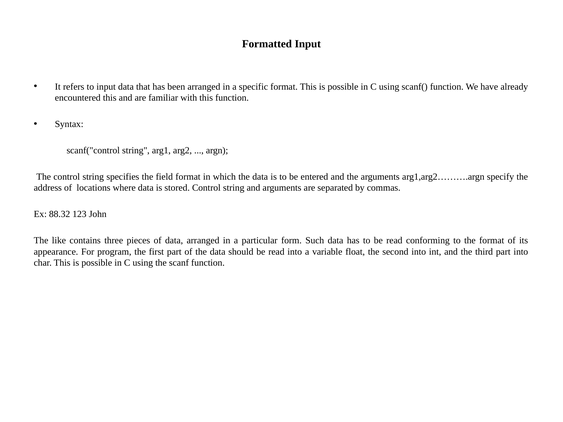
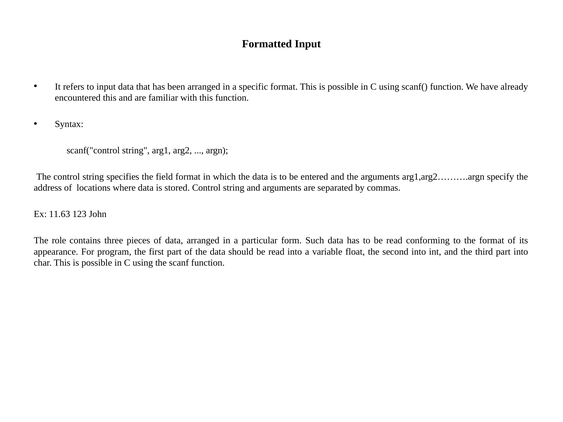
88.32: 88.32 -> 11.63 (60, 214)
like: like -> role (59, 241)
